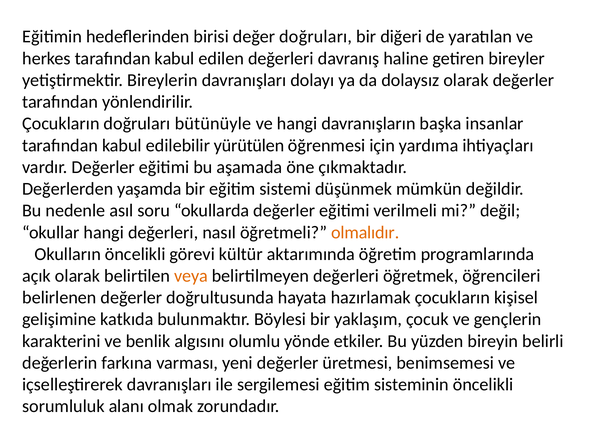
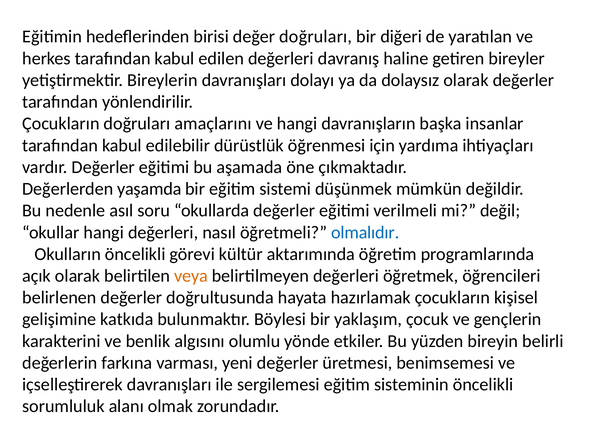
bütünüyle: bütünüyle -> amaçlarını (213, 124)
yürütülen: yürütülen -> dürüstlük (249, 146)
olmalıdır colour: orange -> blue (365, 233)
